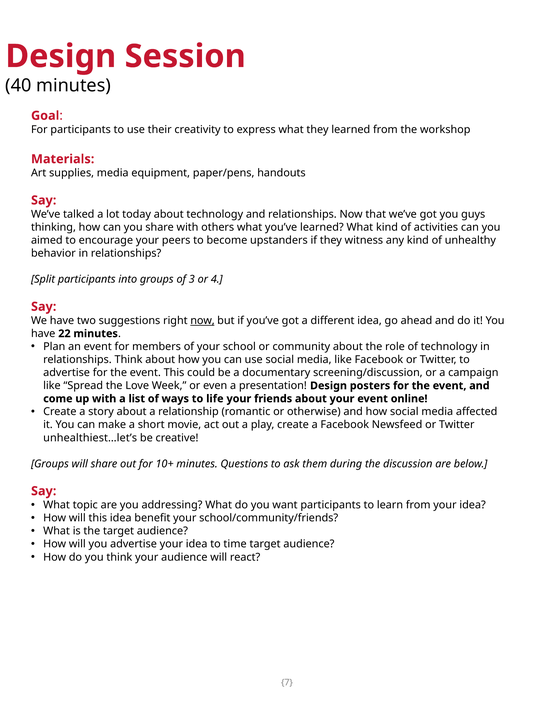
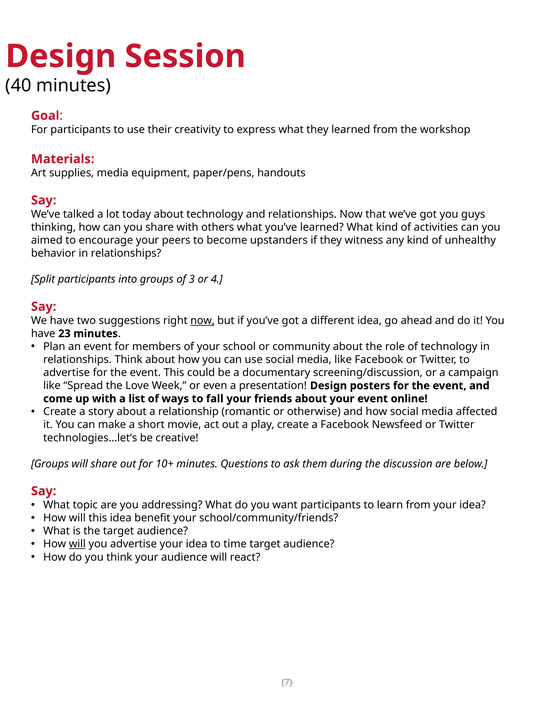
22: 22 -> 23 (64, 333)
life: life -> fall (215, 399)
unhealthiest…let’s: unhealthiest…let’s -> technologies…let’s (90, 438)
will underline: none -> present (77, 544)
